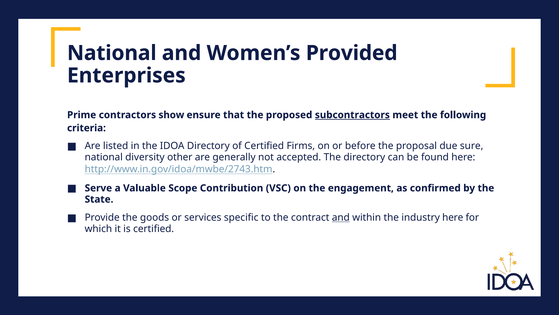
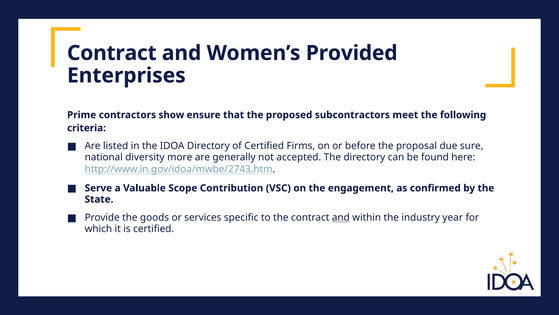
National: National -> Contract (112, 53)
subcontractors underline: present -> none (352, 115)
other: other -> more (180, 157)
industry here: here -> year (453, 217)
